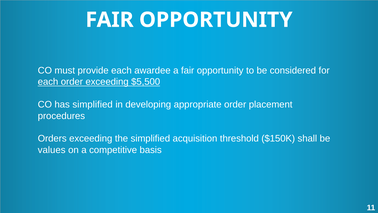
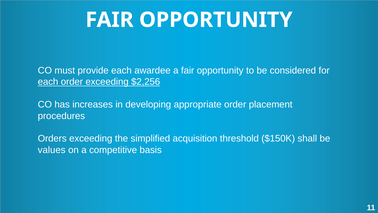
$5,500: $5,500 -> $2,256 (146, 82)
has simplified: simplified -> increases (93, 104)
